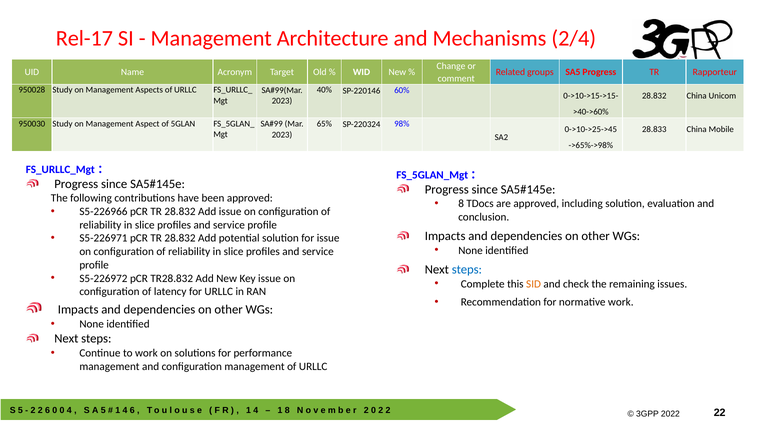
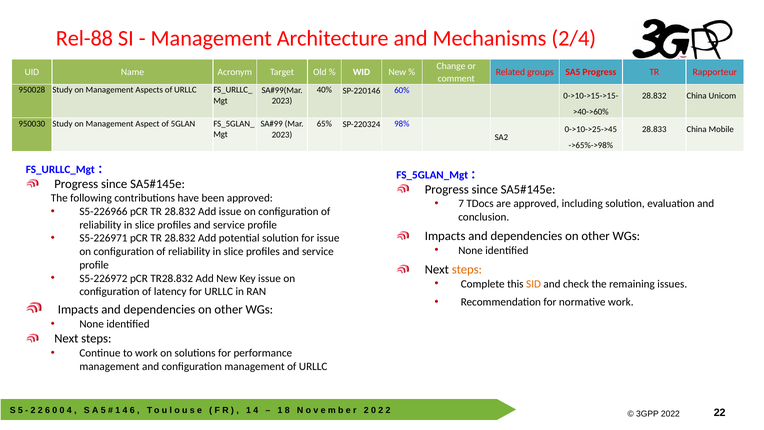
Rel-17: Rel-17 -> Rel-88 (84, 38)
8: 8 -> 7 (461, 203)
steps colour: blue -> orange (467, 269)
